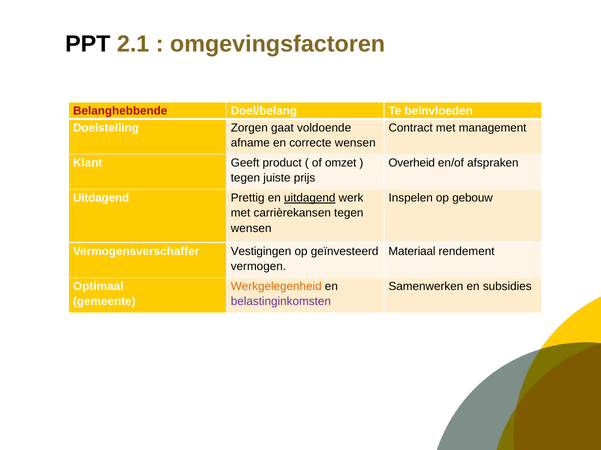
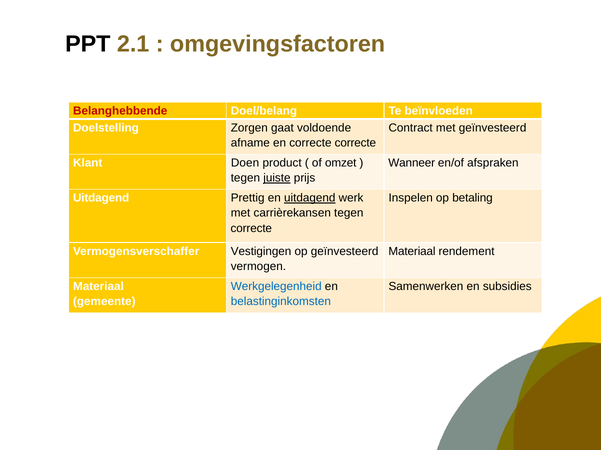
met management: management -> geïnvesteerd (493, 128)
correcte wensen: wensen -> correcte (355, 143)
Geeft: Geeft -> Doen (245, 163)
Overheid: Overheid -> Wanneer (412, 163)
juiste underline: none -> present (277, 178)
gebouw: gebouw -> betaling (472, 198)
wensen: wensen -> correcte (251, 229)
Optimaal: Optimaal -> Materiaal (98, 287)
Werkgelegenheid colour: orange -> blue (276, 287)
belastinginkomsten colour: purple -> blue (281, 302)
